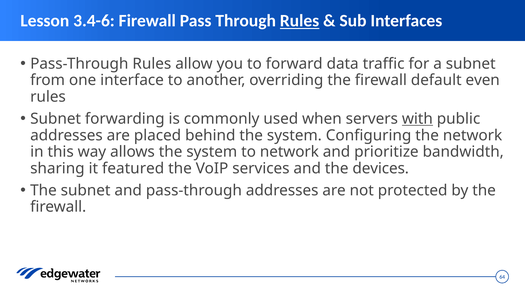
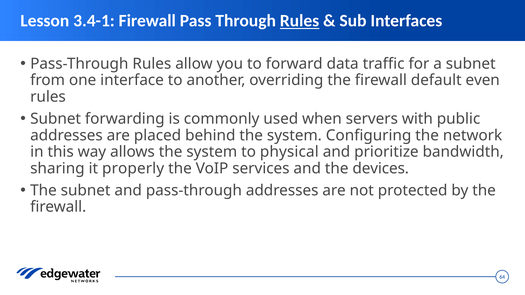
3.4-6: 3.4-6 -> 3.4-1 (94, 21)
with underline: present -> none (417, 119)
to network: network -> physical (289, 152)
featured: featured -> properly (133, 169)
